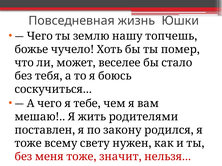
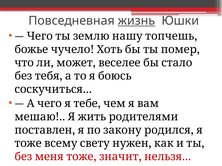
жизнь underline: none -> present (136, 21)
